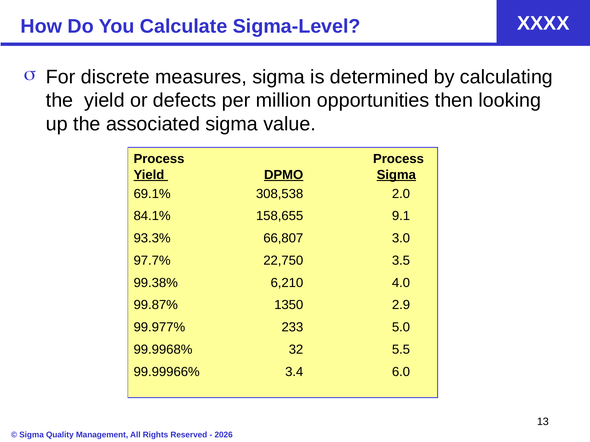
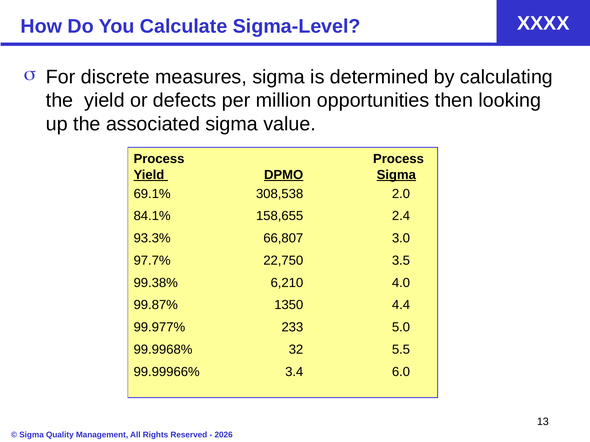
9.1: 9.1 -> 2.4 (401, 216)
2.9: 2.9 -> 4.4 (401, 305)
